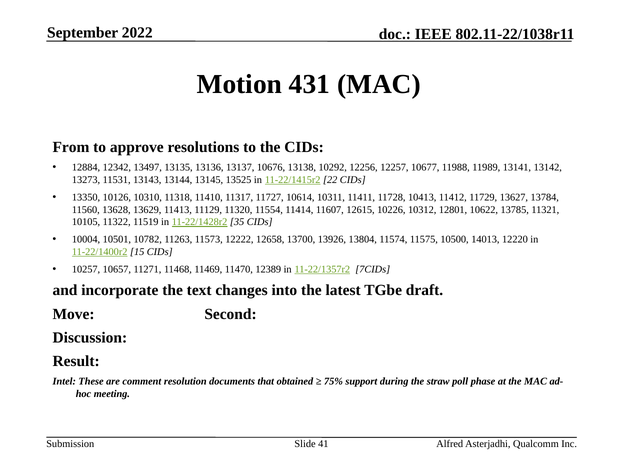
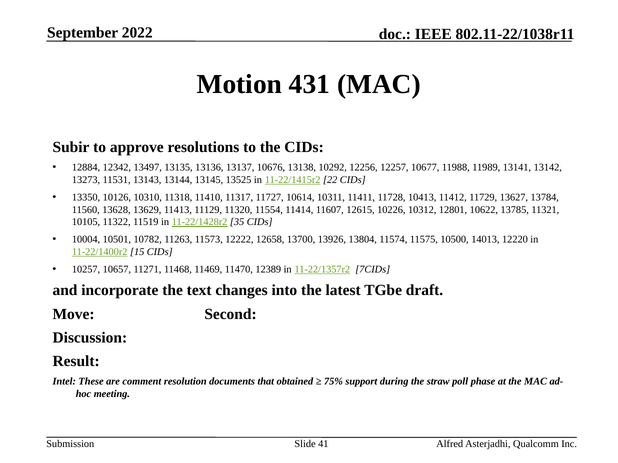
From: From -> Subir (71, 147)
